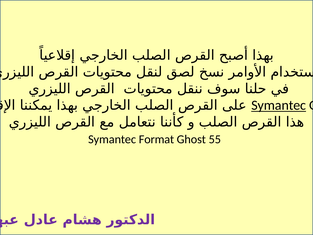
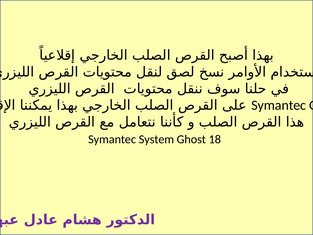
Symantec underline: present -> none (279, 105)
Format: Format -> System (156, 139)
55: 55 -> 18 (215, 139)
